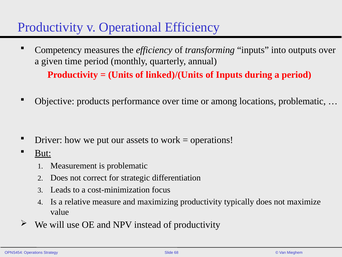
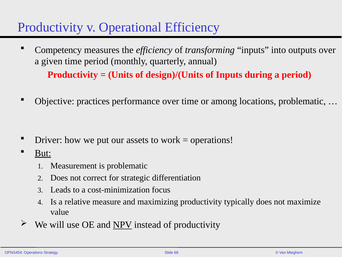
linked)/(Units: linked)/(Units -> design)/(Units (174, 74)
products: products -> practices (93, 101)
NPV underline: none -> present (122, 224)
